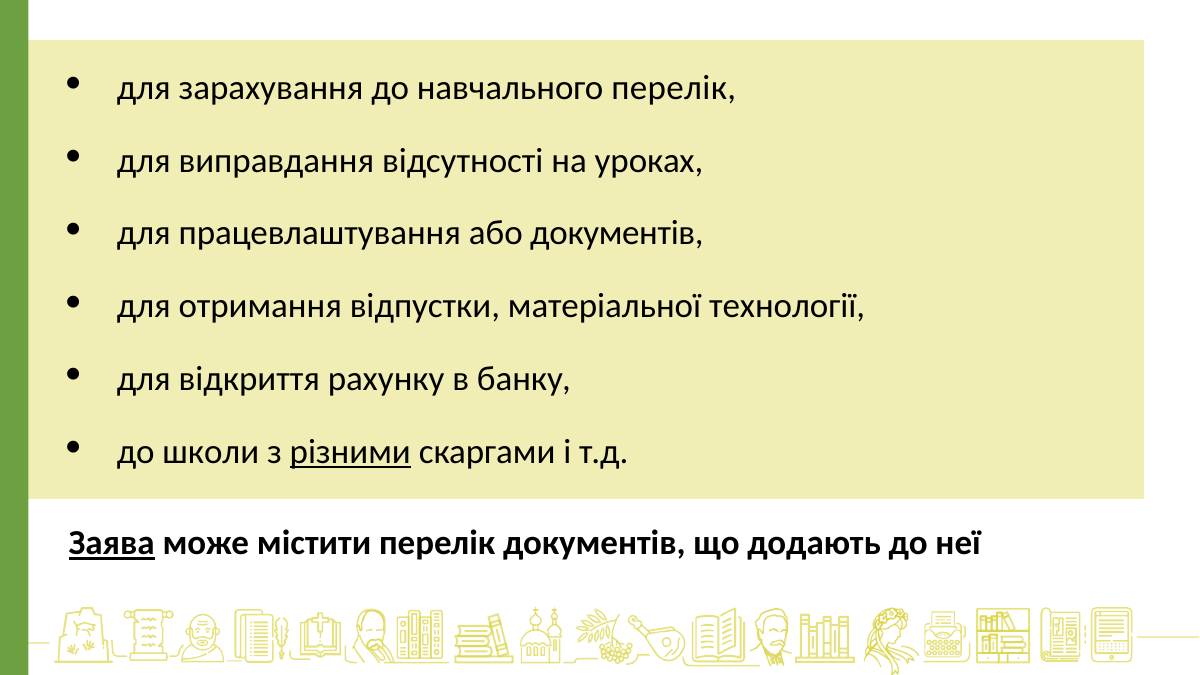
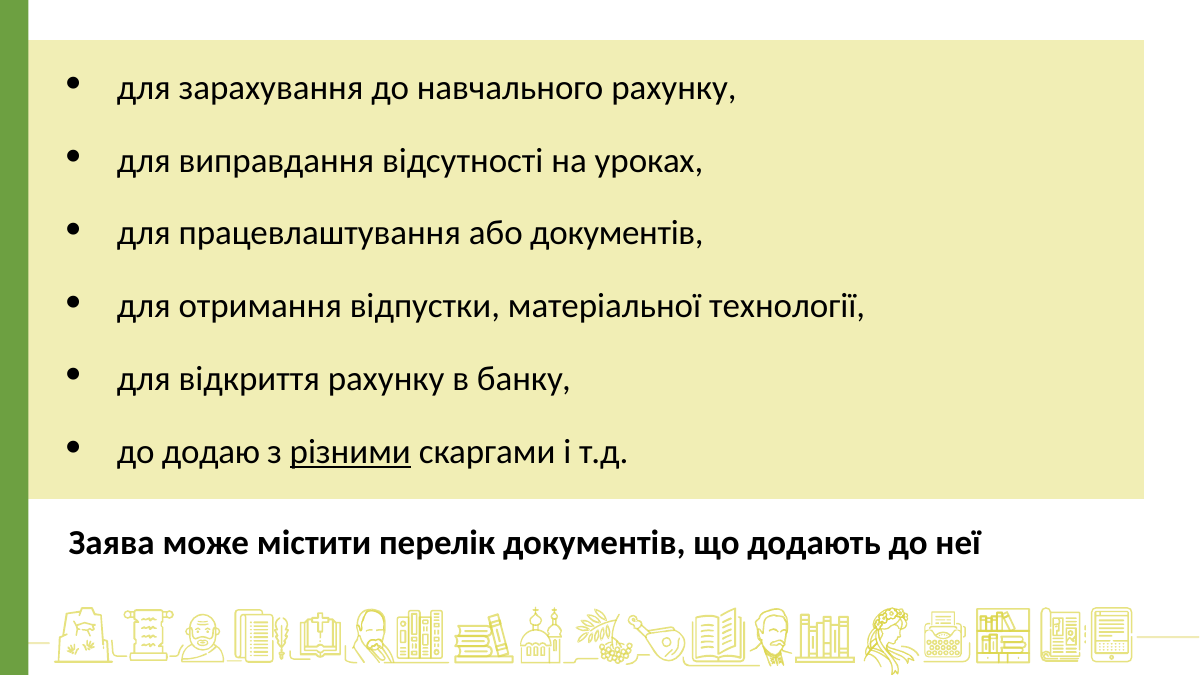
навчального перелік: перелік -> рахунку (674, 88)
школи: школи -> додаю (211, 452)
Заява underline: present -> none (112, 543)
